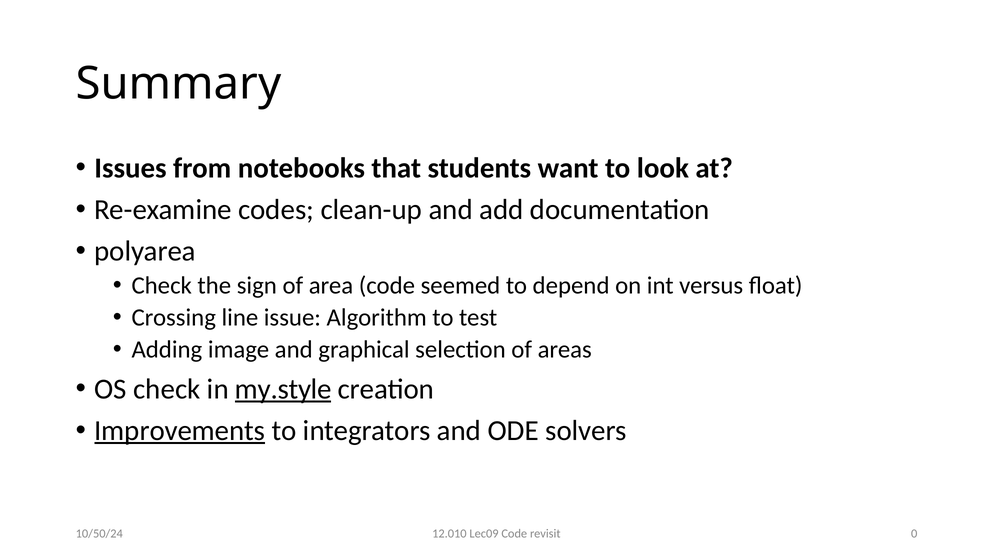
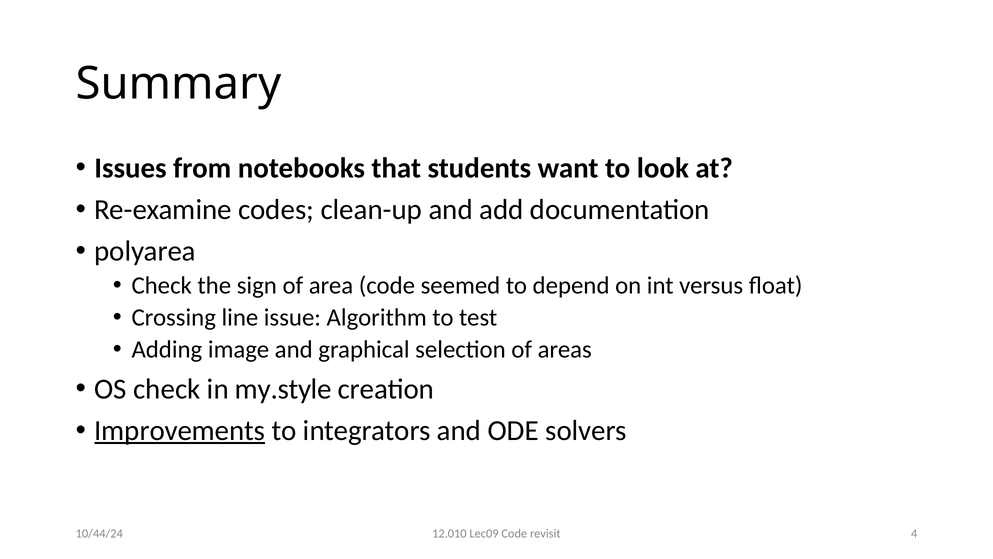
my.style underline: present -> none (283, 389)
0: 0 -> 4 (914, 533)
10/50/24: 10/50/24 -> 10/44/24 (99, 533)
